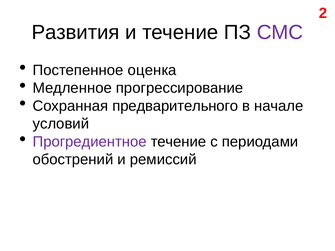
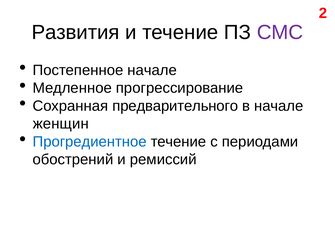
Постепенное оценка: оценка -> начале (152, 70)
условий: условий -> женщин (61, 124)
Прогредиентное colour: purple -> blue (90, 142)
